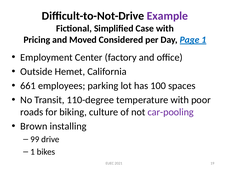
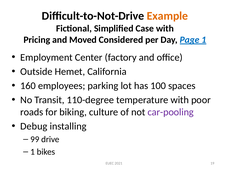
Example colour: purple -> orange (167, 16)
661: 661 -> 160 (28, 86)
Brown: Brown -> Debug (34, 126)
